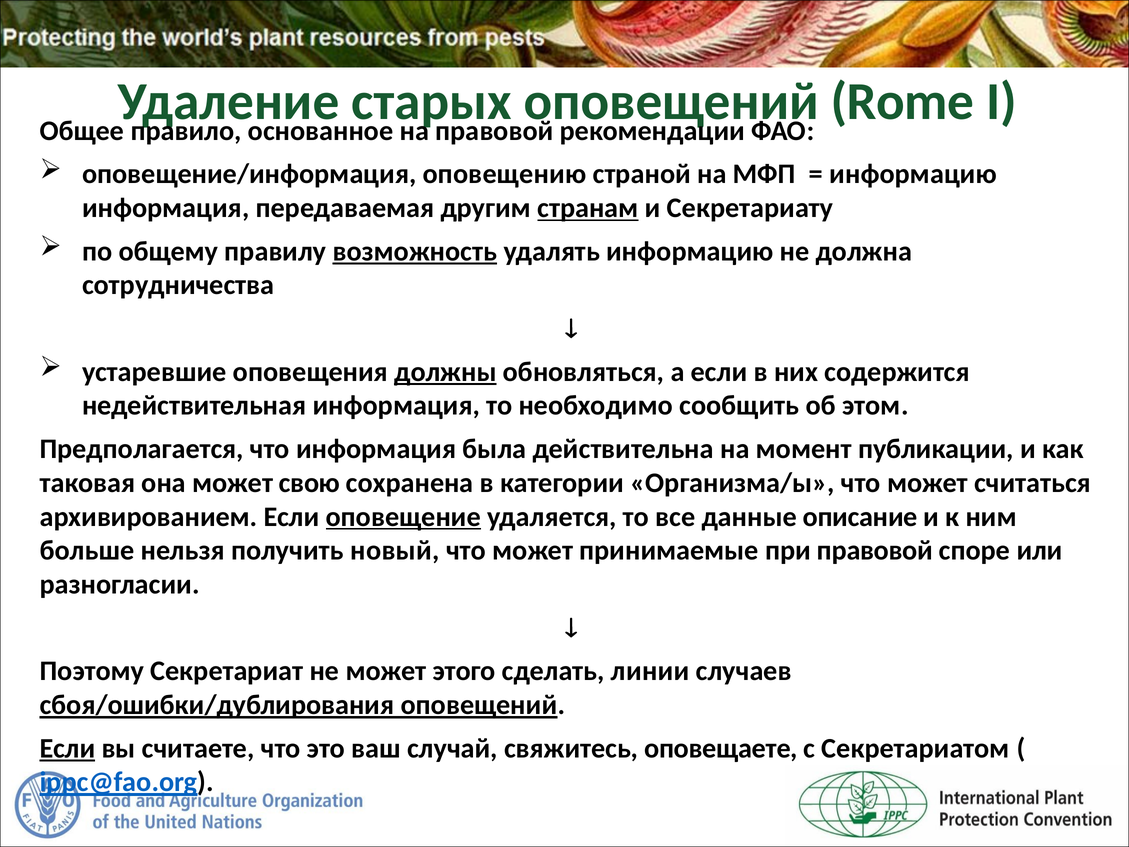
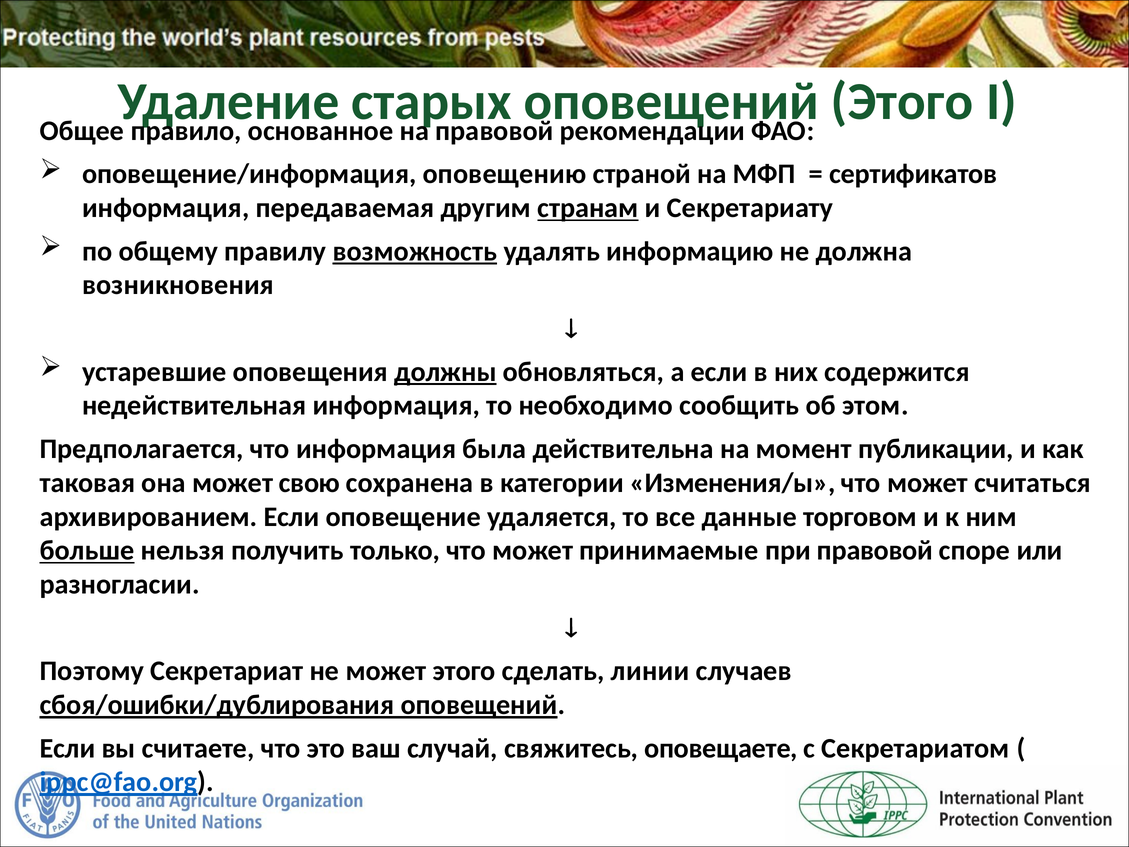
Rome: Rome -> Этого (902, 102)
информацию: информацию -> сертификатов (913, 174)
сотрудничества: сотрудничества -> возникновения (178, 285)
Организма/ы: Организма/ы -> Изменения/ы (733, 483)
оповещение underline: present -> none (403, 517)
описание: описание -> торговом (860, 517)
больше underline: none -> present (87, 550)
новый: новый -> только (395, 550)
Если underline: present -> none (67, 748)
